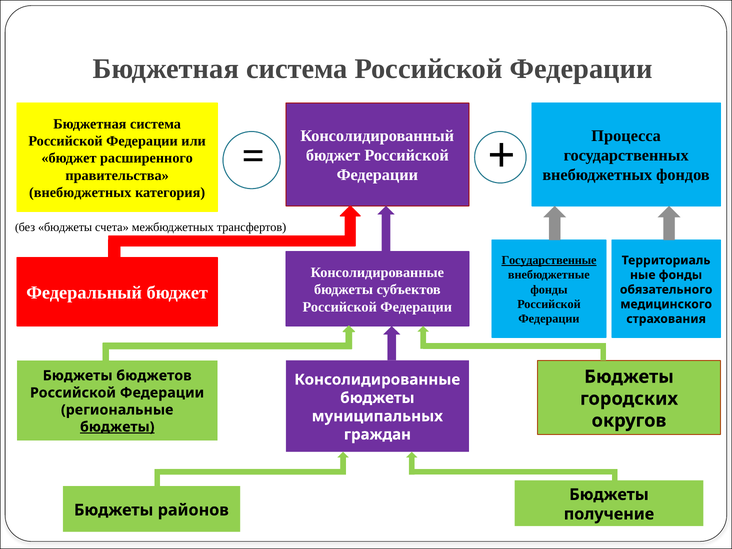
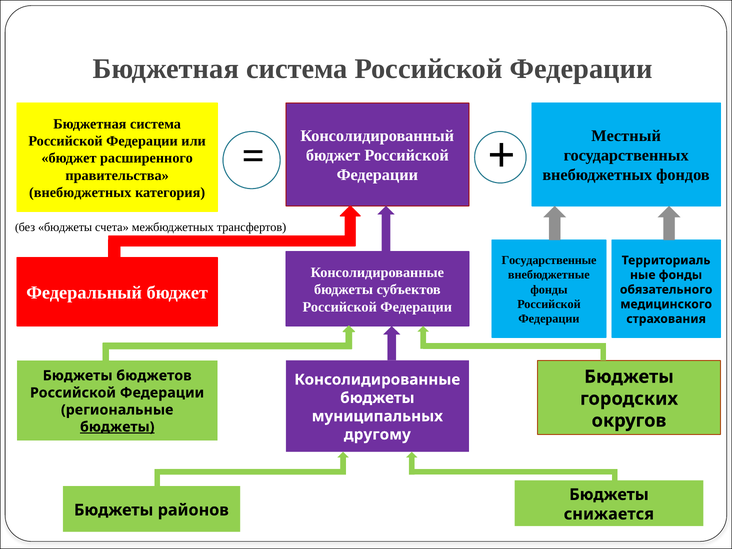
Процесса: Процесса -> Местный (626, 136)
Государственные underline: present -> none (549, 260)
граждан: граждан -> другому (377, 435)
получение: получение -> снижается (609, 514)
